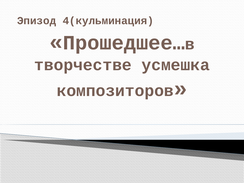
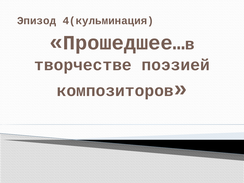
усмешка: усмешка -> поэзией (176, 65)
